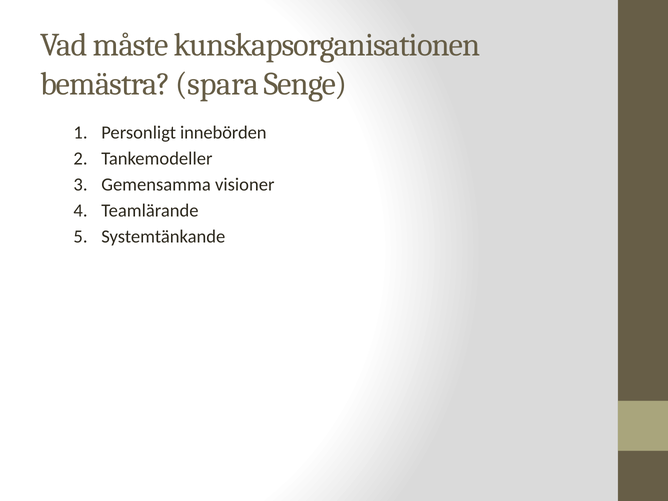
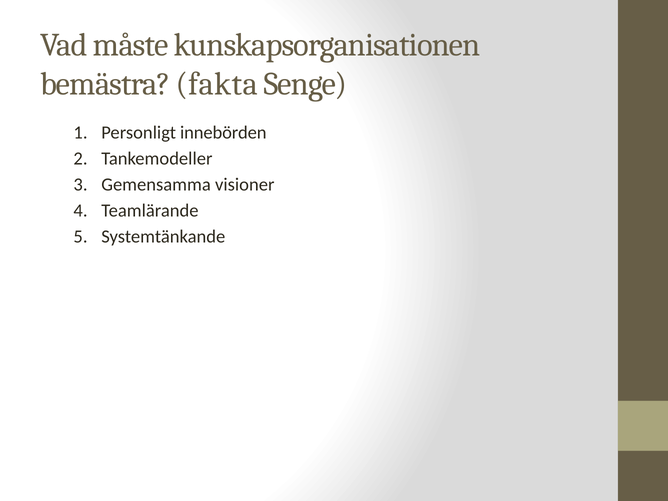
spara: spara -> fakta (217, 84)
